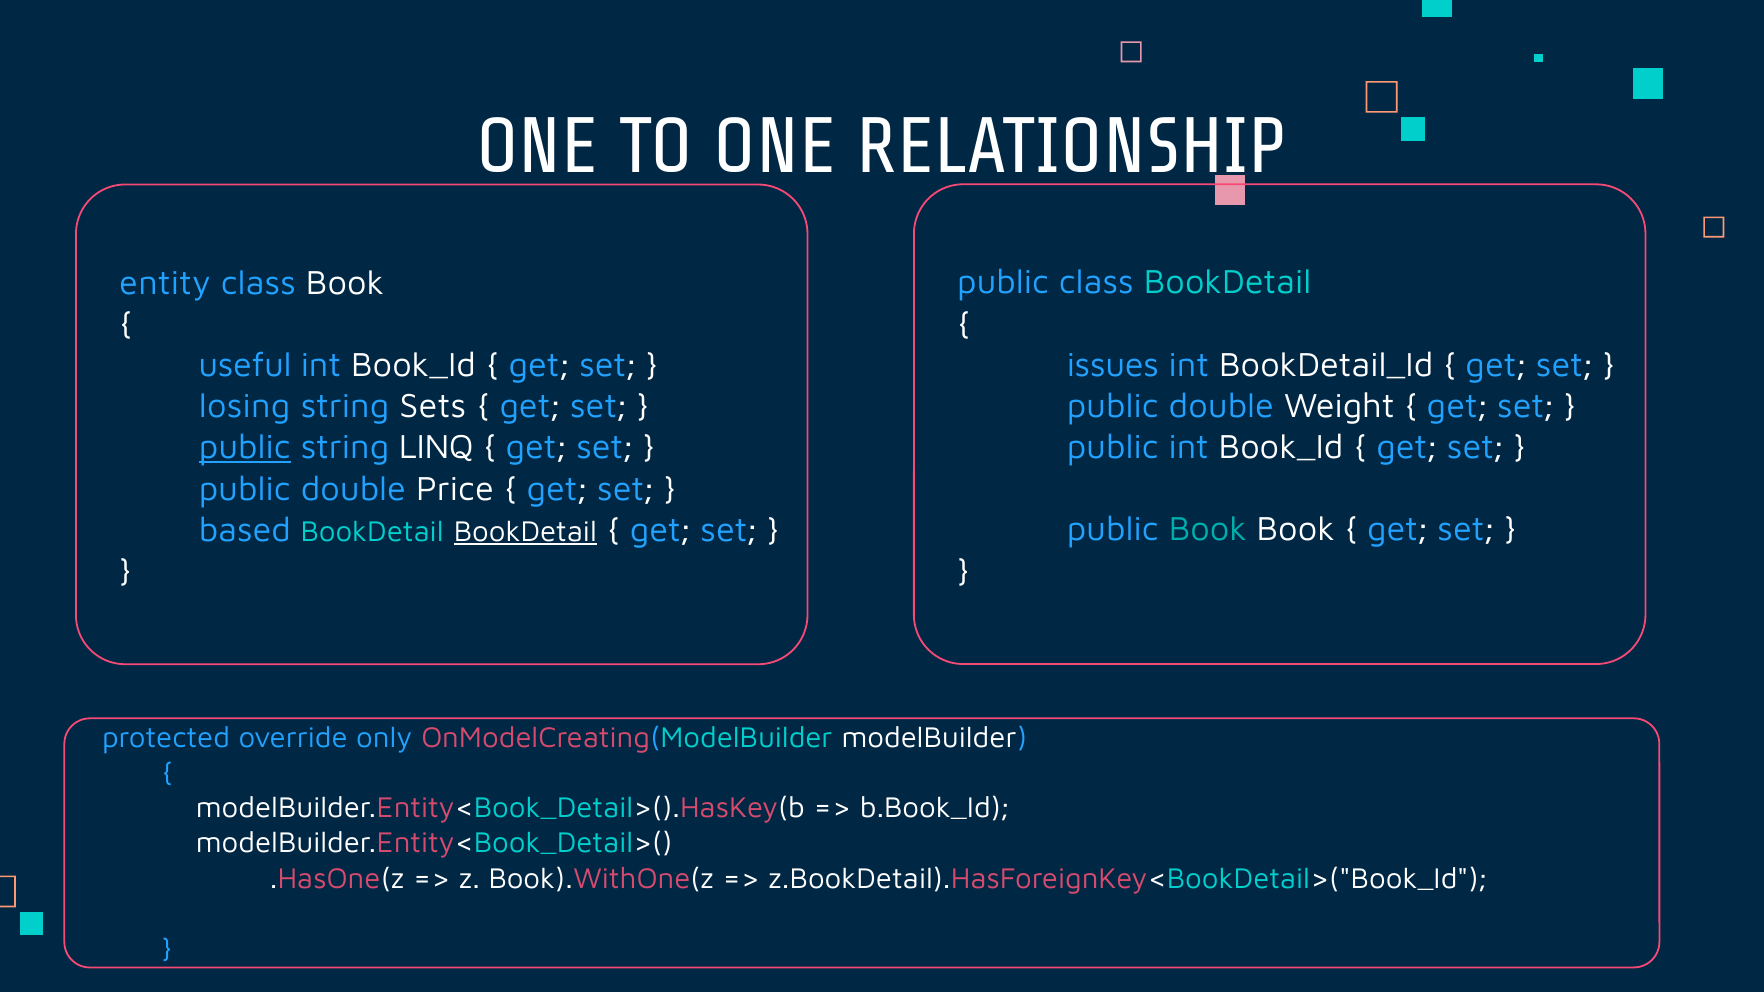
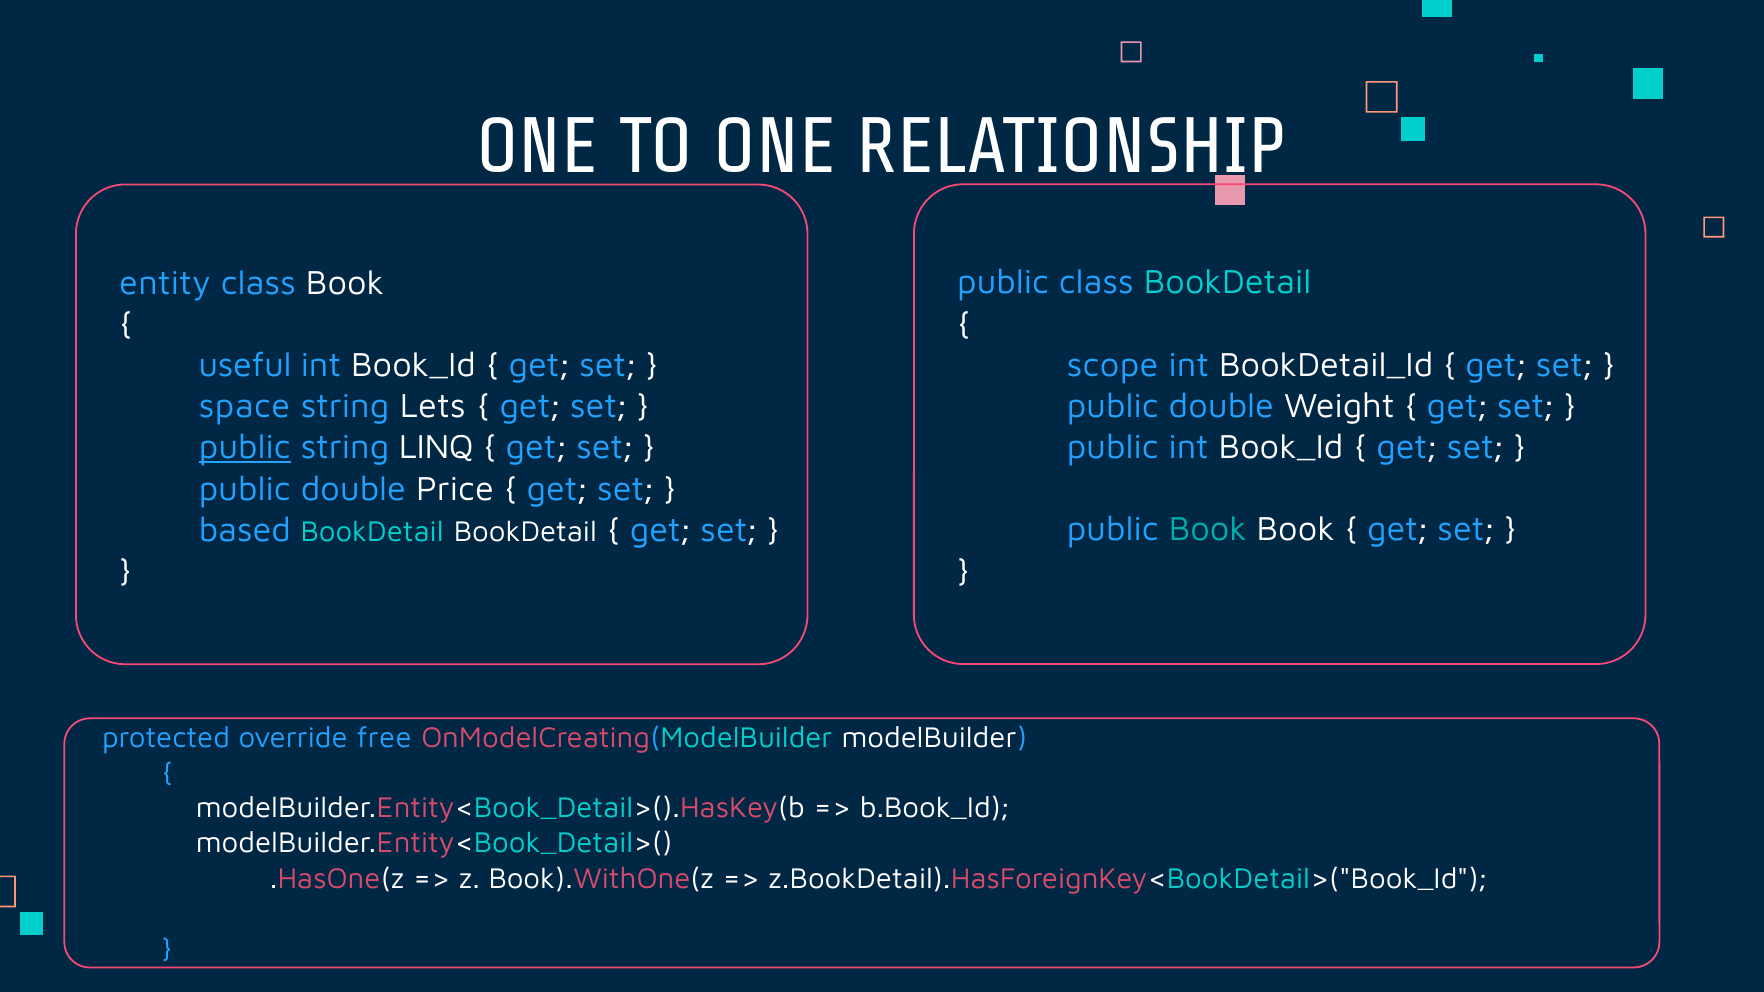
issues: issues -> scope (1113, 365)
losing: losing -> space (245, 406)
Sets: Sets -> Lets (433, 406)
BookDetail underline: present -> none (525, 532)
only: only -> free (384, 738)
